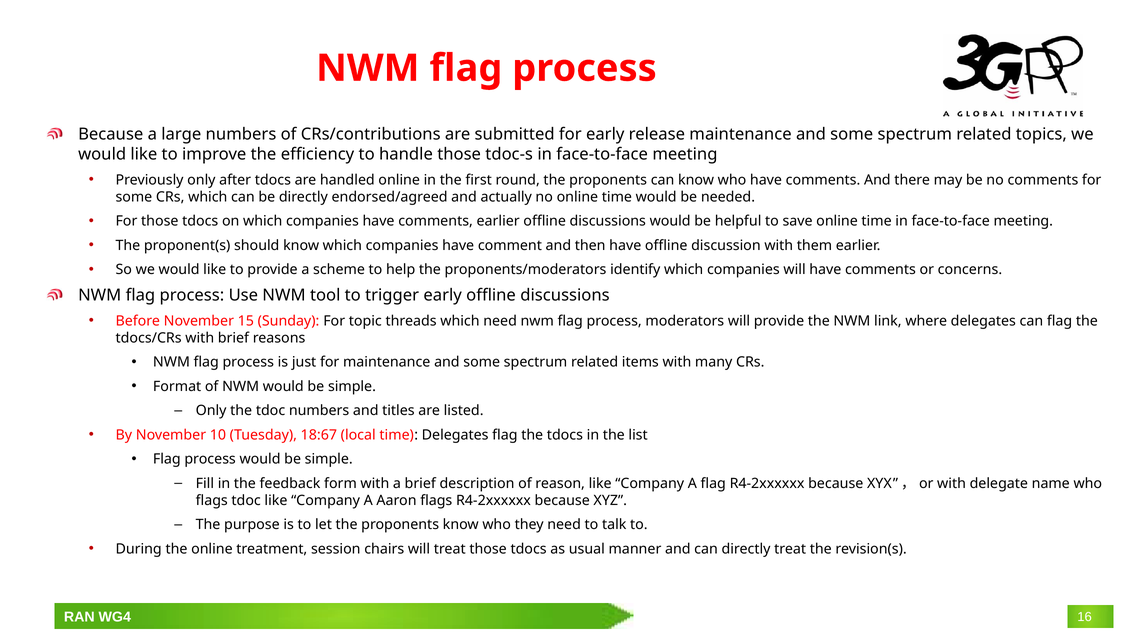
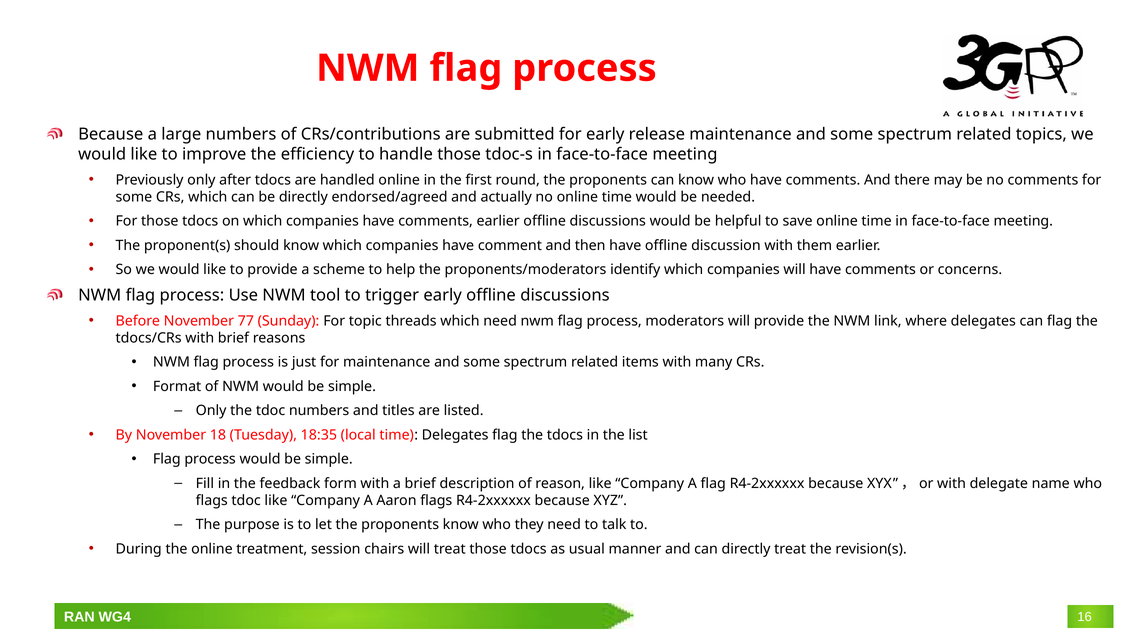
15: 15 -> 77 (246, 321)
10: 10 -> 18 (218, 435)
18:67: 18:67 -> 18:35 (319, 435)
